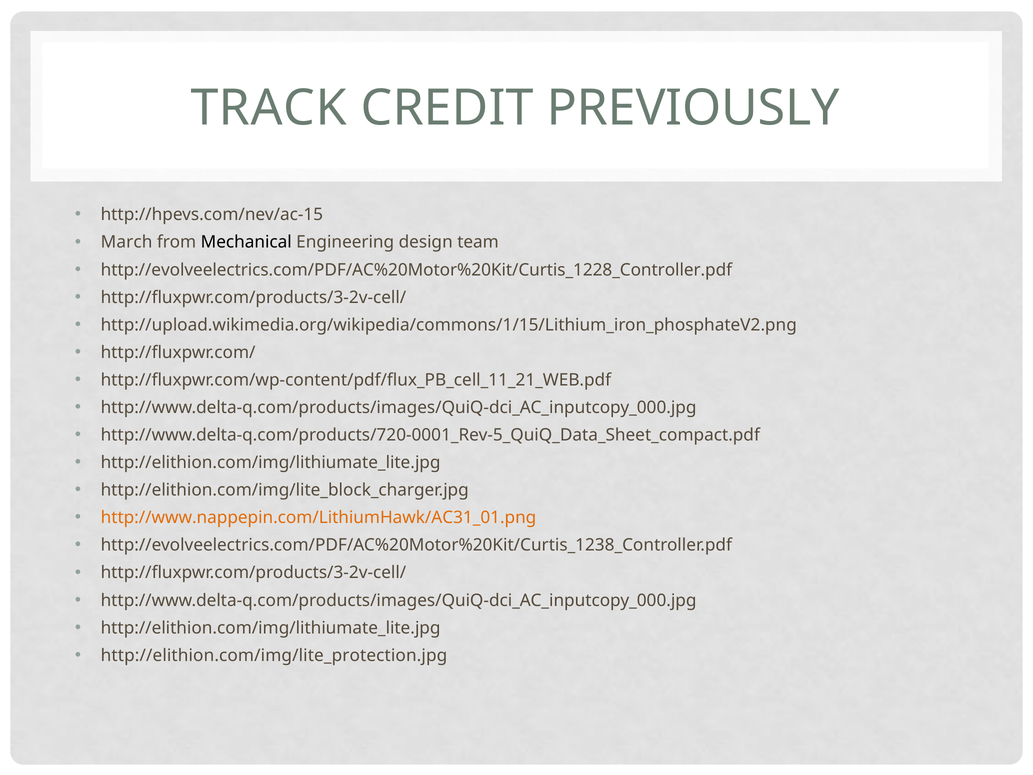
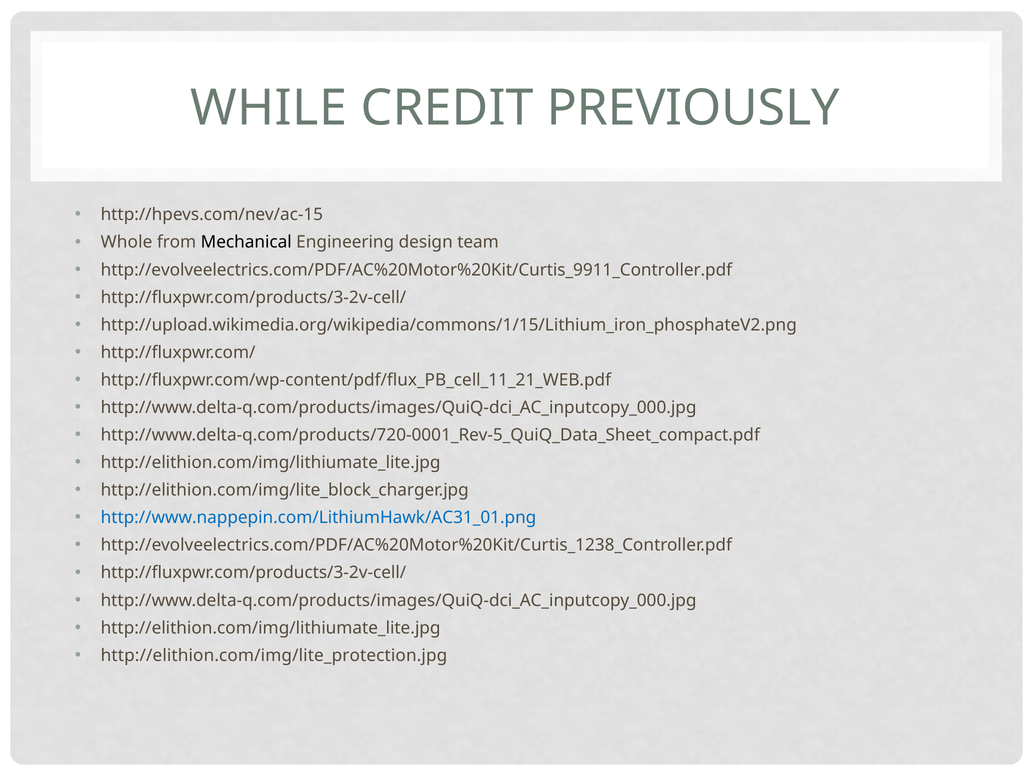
TRACK: TRACK -> WHILE (269, 108)
March: March -> Whole (127, 242)
http://evolveelectrics.com/PDF/AC%20Motor%20Kit/Curtis_1228_Controller.pdf: http://evolveelectrics.com/PDF/AC%20Motor%20Kit/Curtis_1228_Controller.pdf -> http://evolveelectrics.com/PDF/AC%20Motor%20Kit/Curtis_9911_Controller.pdf (416, 270)
http://www.nappepin.com/LithiumHawk/AC31_01.png colour: orange -> blue (319, 518)
